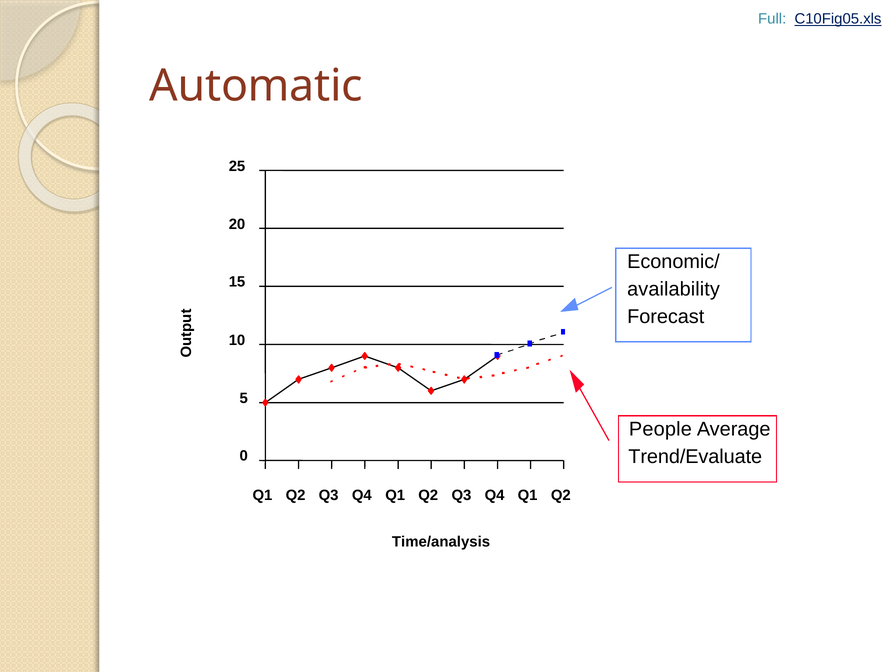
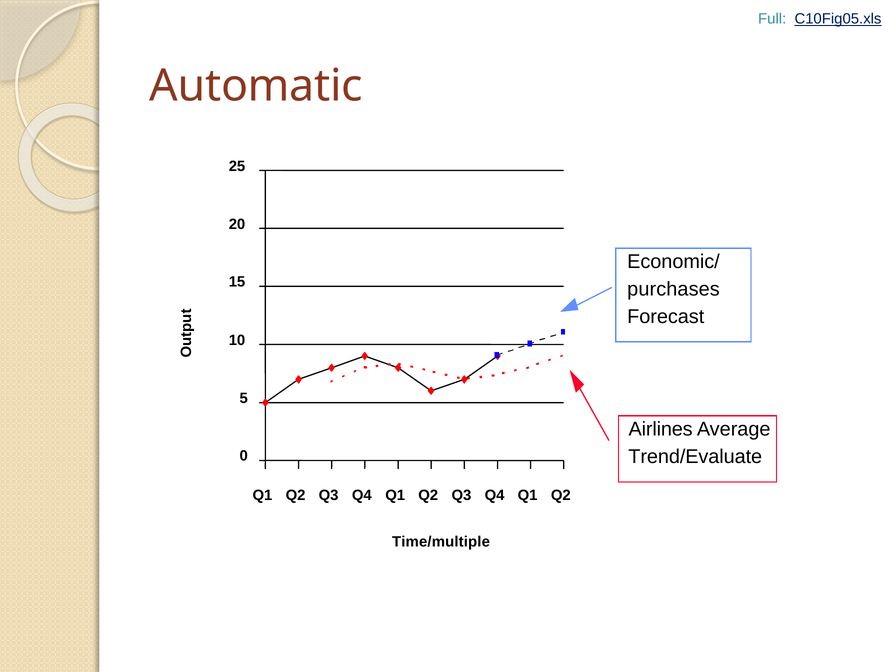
availability: availability -> purchases (674, 289)
People: People -> Airlines (661, 429)
Time/analysis: Time/analysis -> Time/multiple (441, 542)
